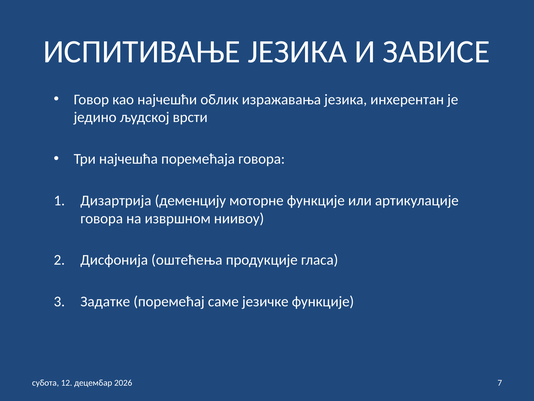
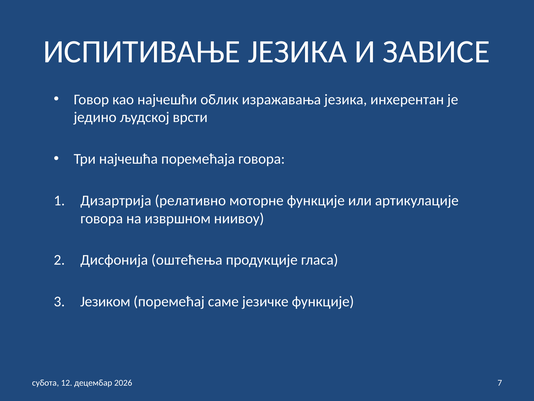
деменцију: деменцију -> релативно (190, 200)
Задатке: Задатке -> Језиком (105, 301)
